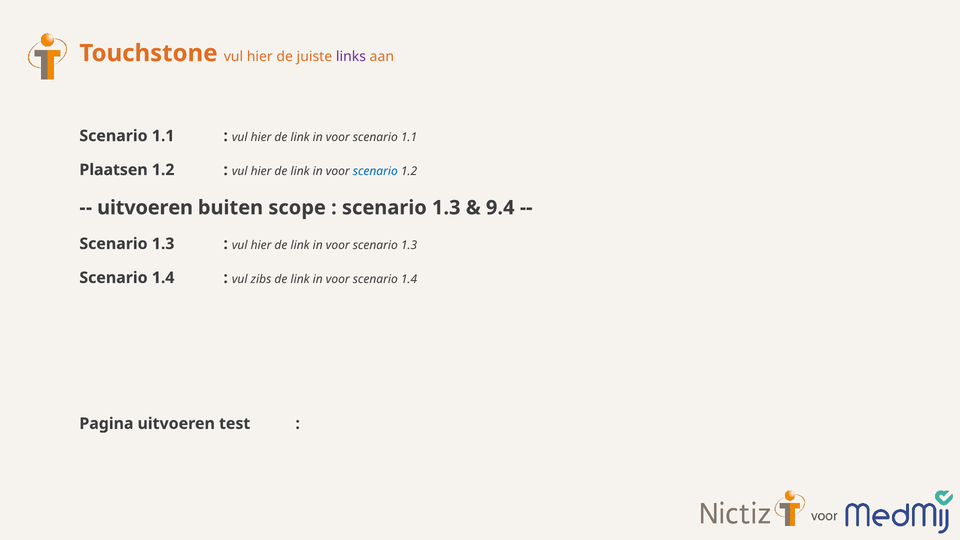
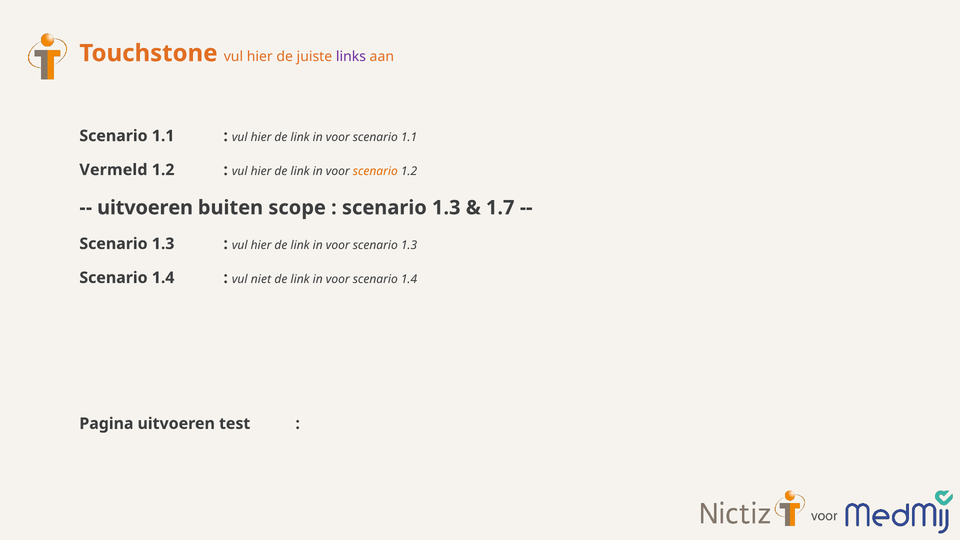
Plaatsen: Plaatsen -> Vermeld (113, 170)
scenario colour: blue -> orange (375, 171)
9.4: 9.4 -> 1.7 (500, 208)
zibs: zibs -> niet (261, 279)
